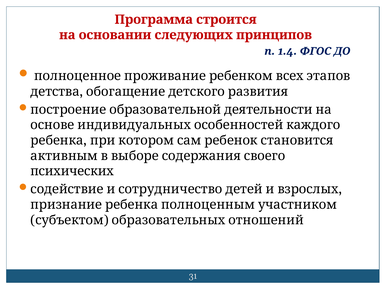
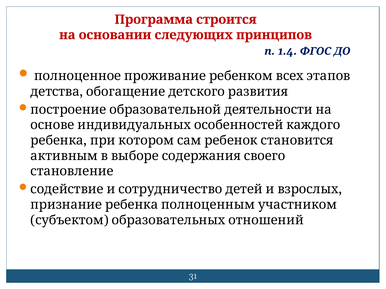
психических: психических -> становление (72, 172)
